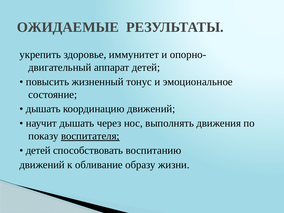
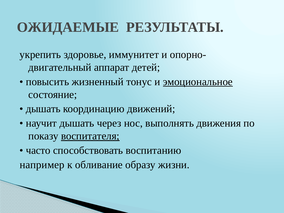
эмоциональное underline: none -> present (198, 82)
детей: детей -> часто (38, 150)
движений: движений -> например (42, 165)
